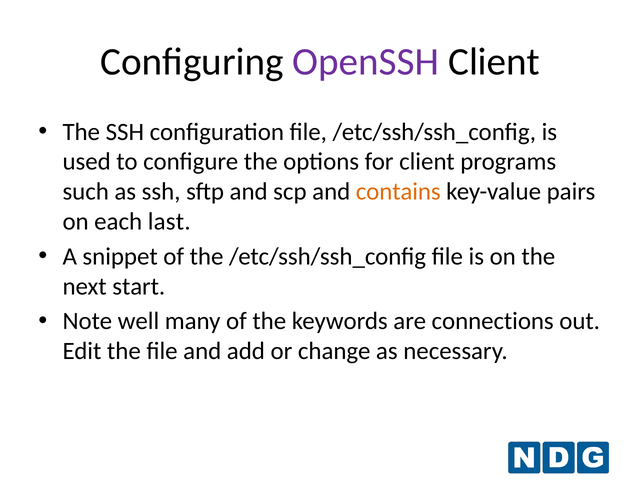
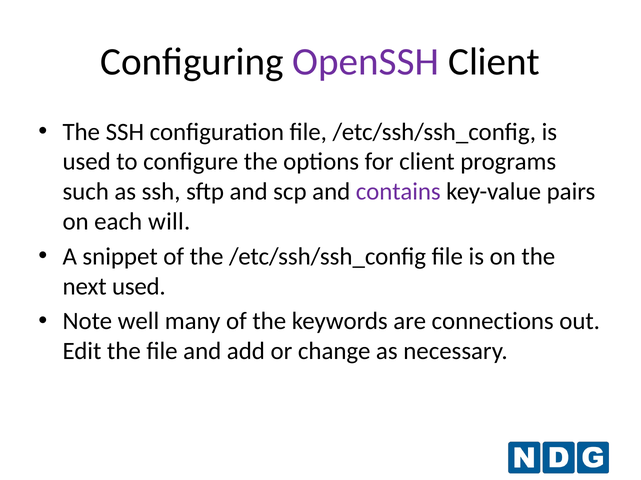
contains colour: orange -> purple (398, 192)
last: last -> will (169, 222)
next start: start -> used (139, 287)
